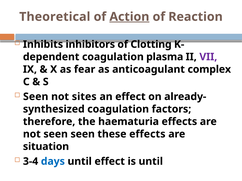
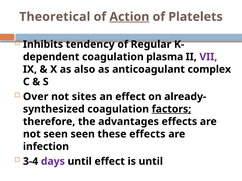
Reaction: Reaction -> Platelets (196, 17)
inhibitors: inhibitors -> tendency (90, 44)
Clotting: Clotting -> Regular (151, 44)
fear: fear -> also (85, 69)
Seen: Seen -> Over (36, 97)
factors underline: none -> present (171, 109)
haematuria: haematuria -> advantages (129, 122)
situation: situation -> infection (46, 147)
days colour: blue -> purple (53, 162)
